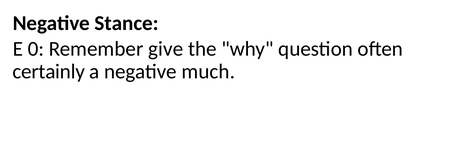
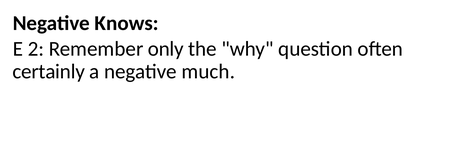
Stance: Stance -> Knows (127, 23)
0: 0 -> 2 (36, 49)
give: give -> only (166, 49)
